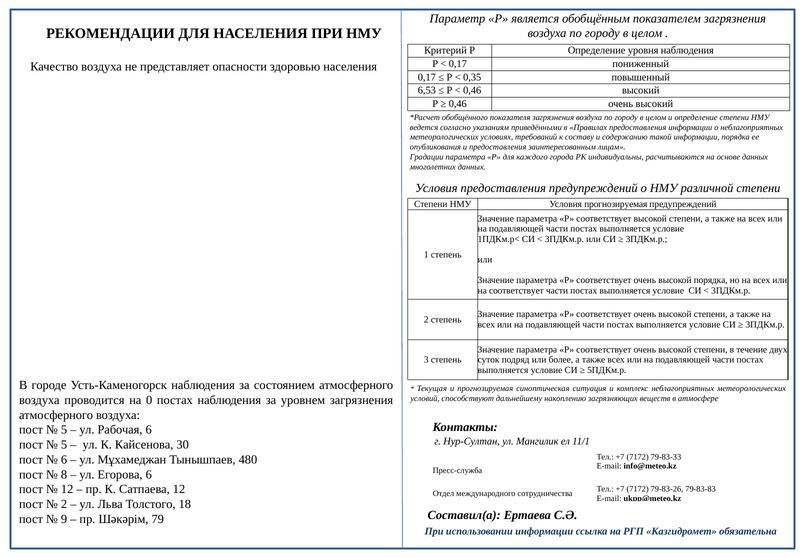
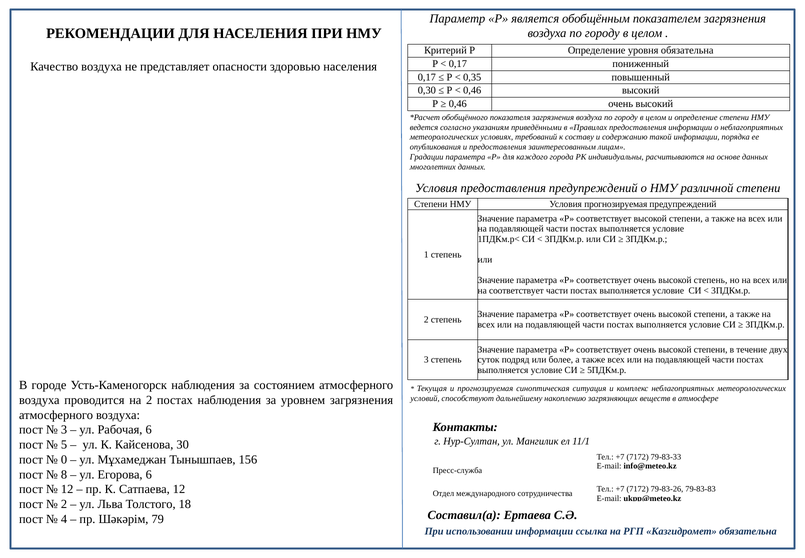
уровня наблюдения: наблюдения -> обязательна (687, 50)
6,53: 6,53 -> 0,30 (427, 90)
высокой порядка: порядка -> степень (711, 280)
на 0: 0 -> 2 (149, 400)
5: 5 -> 3 (64, 429)
6: 6 -> 0 (64, 459)
480: 480 -> 156 (248, 459)
9: 9 -> 4 (64, 518)
